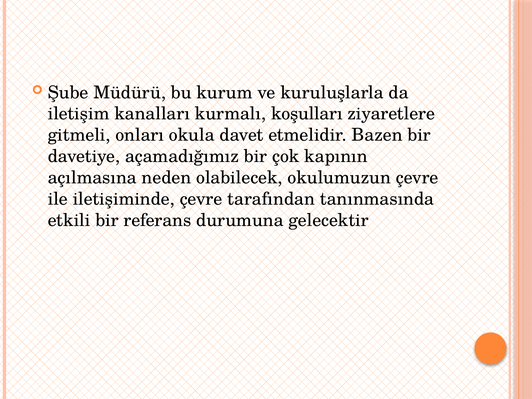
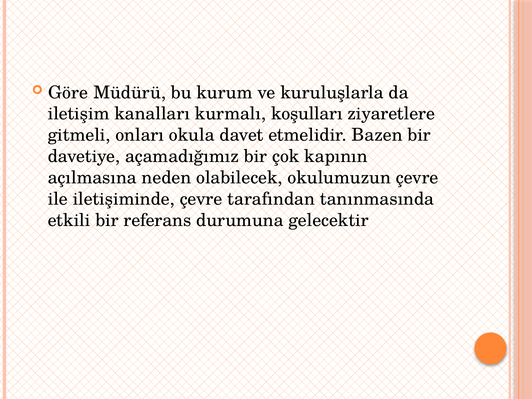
Şube: Şube -> Göre (68, 93)
